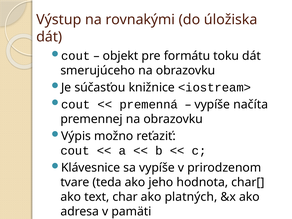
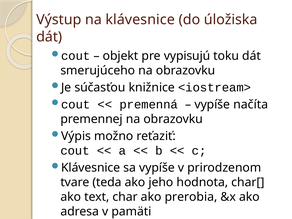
na rovnakými: rovnakými -> klávesnice (140, 20)
formátu: formátu -> vypisujú (187, 56)
platných: platných -> prerobia (191, 197)
